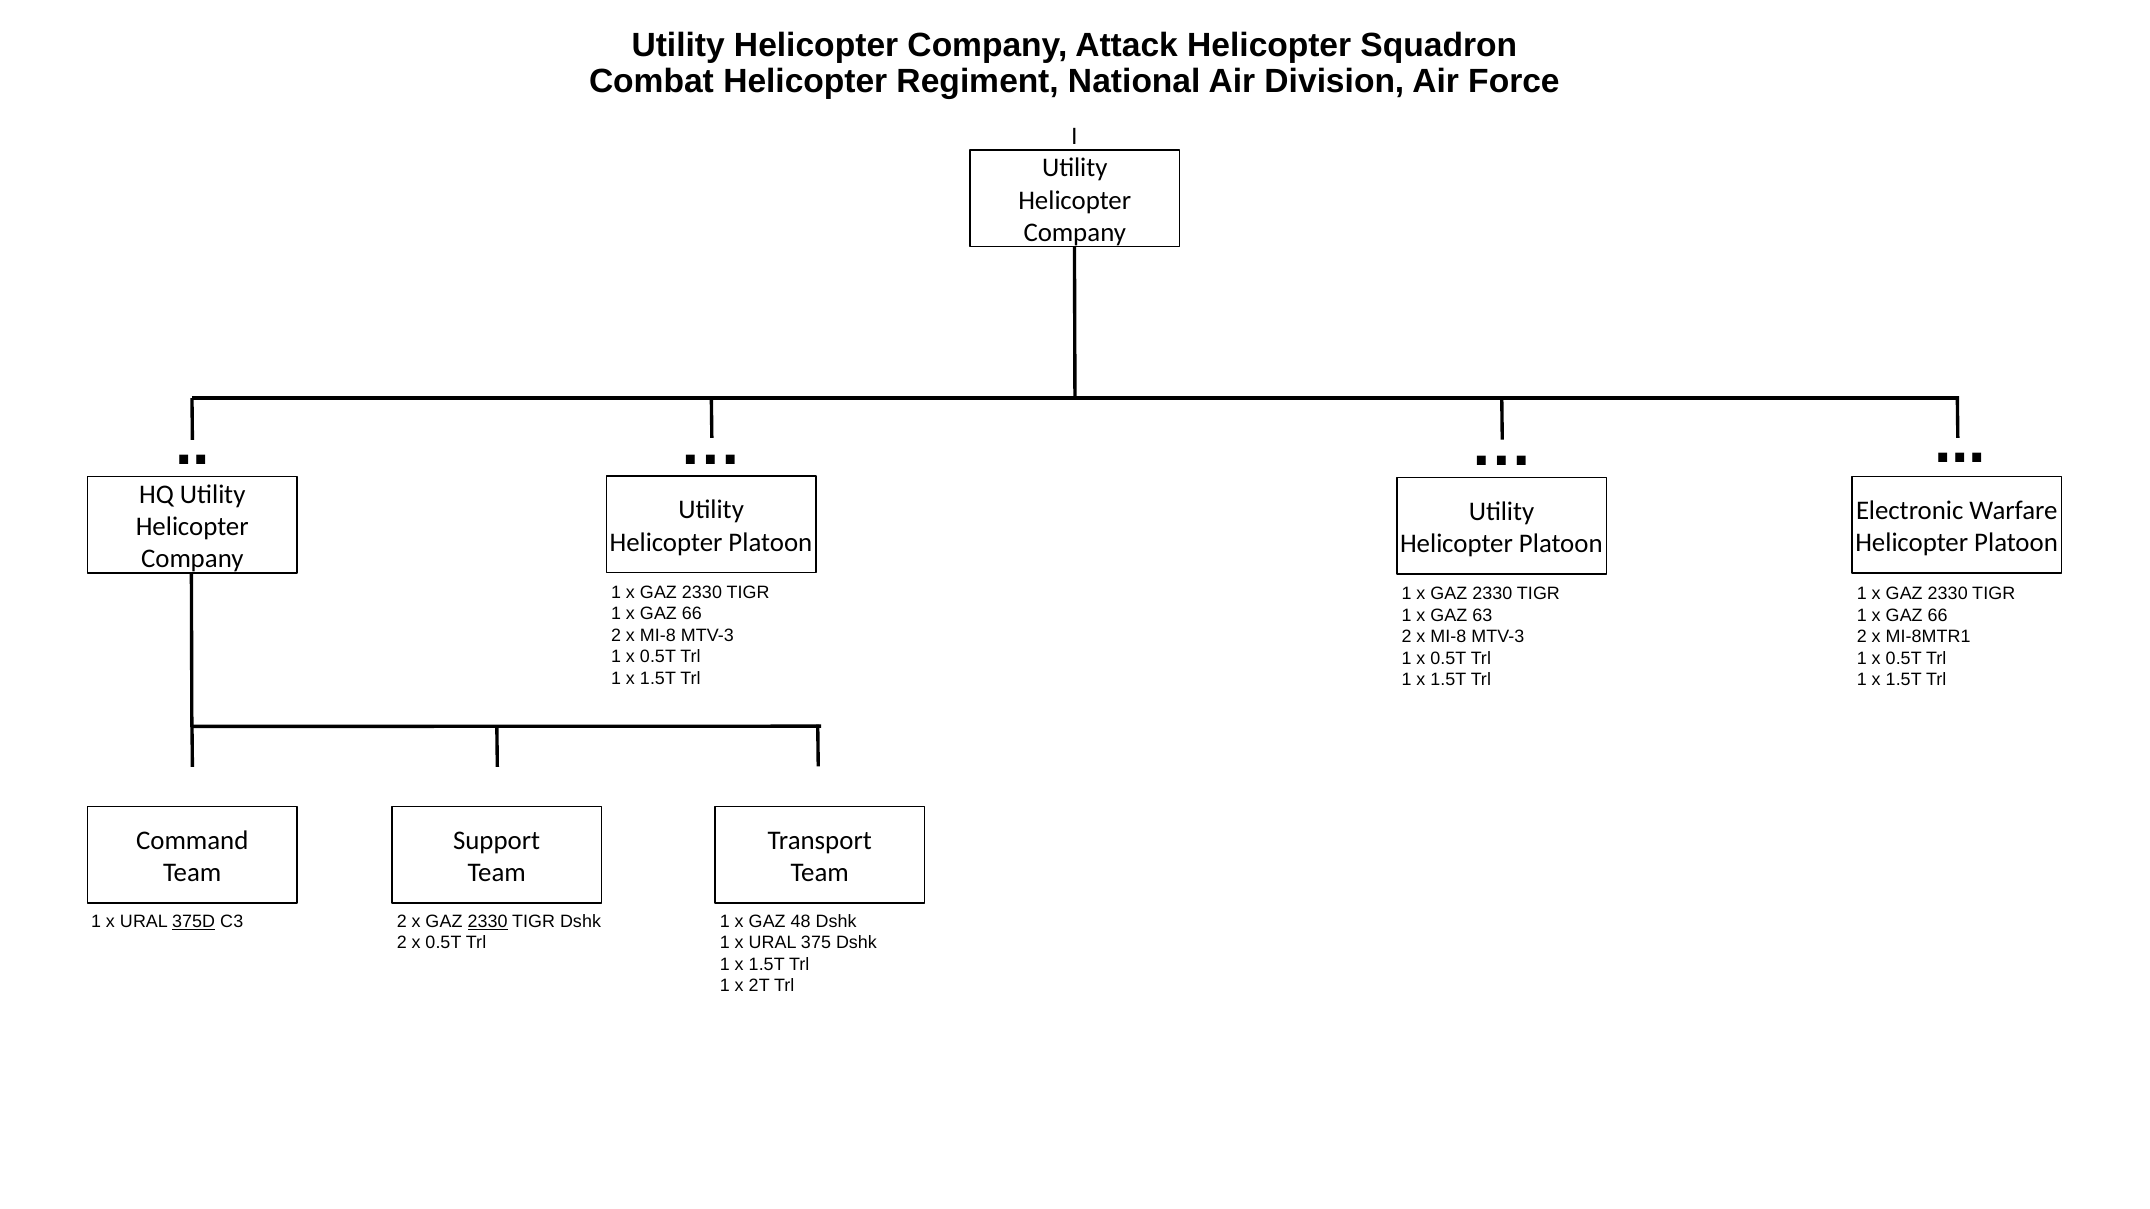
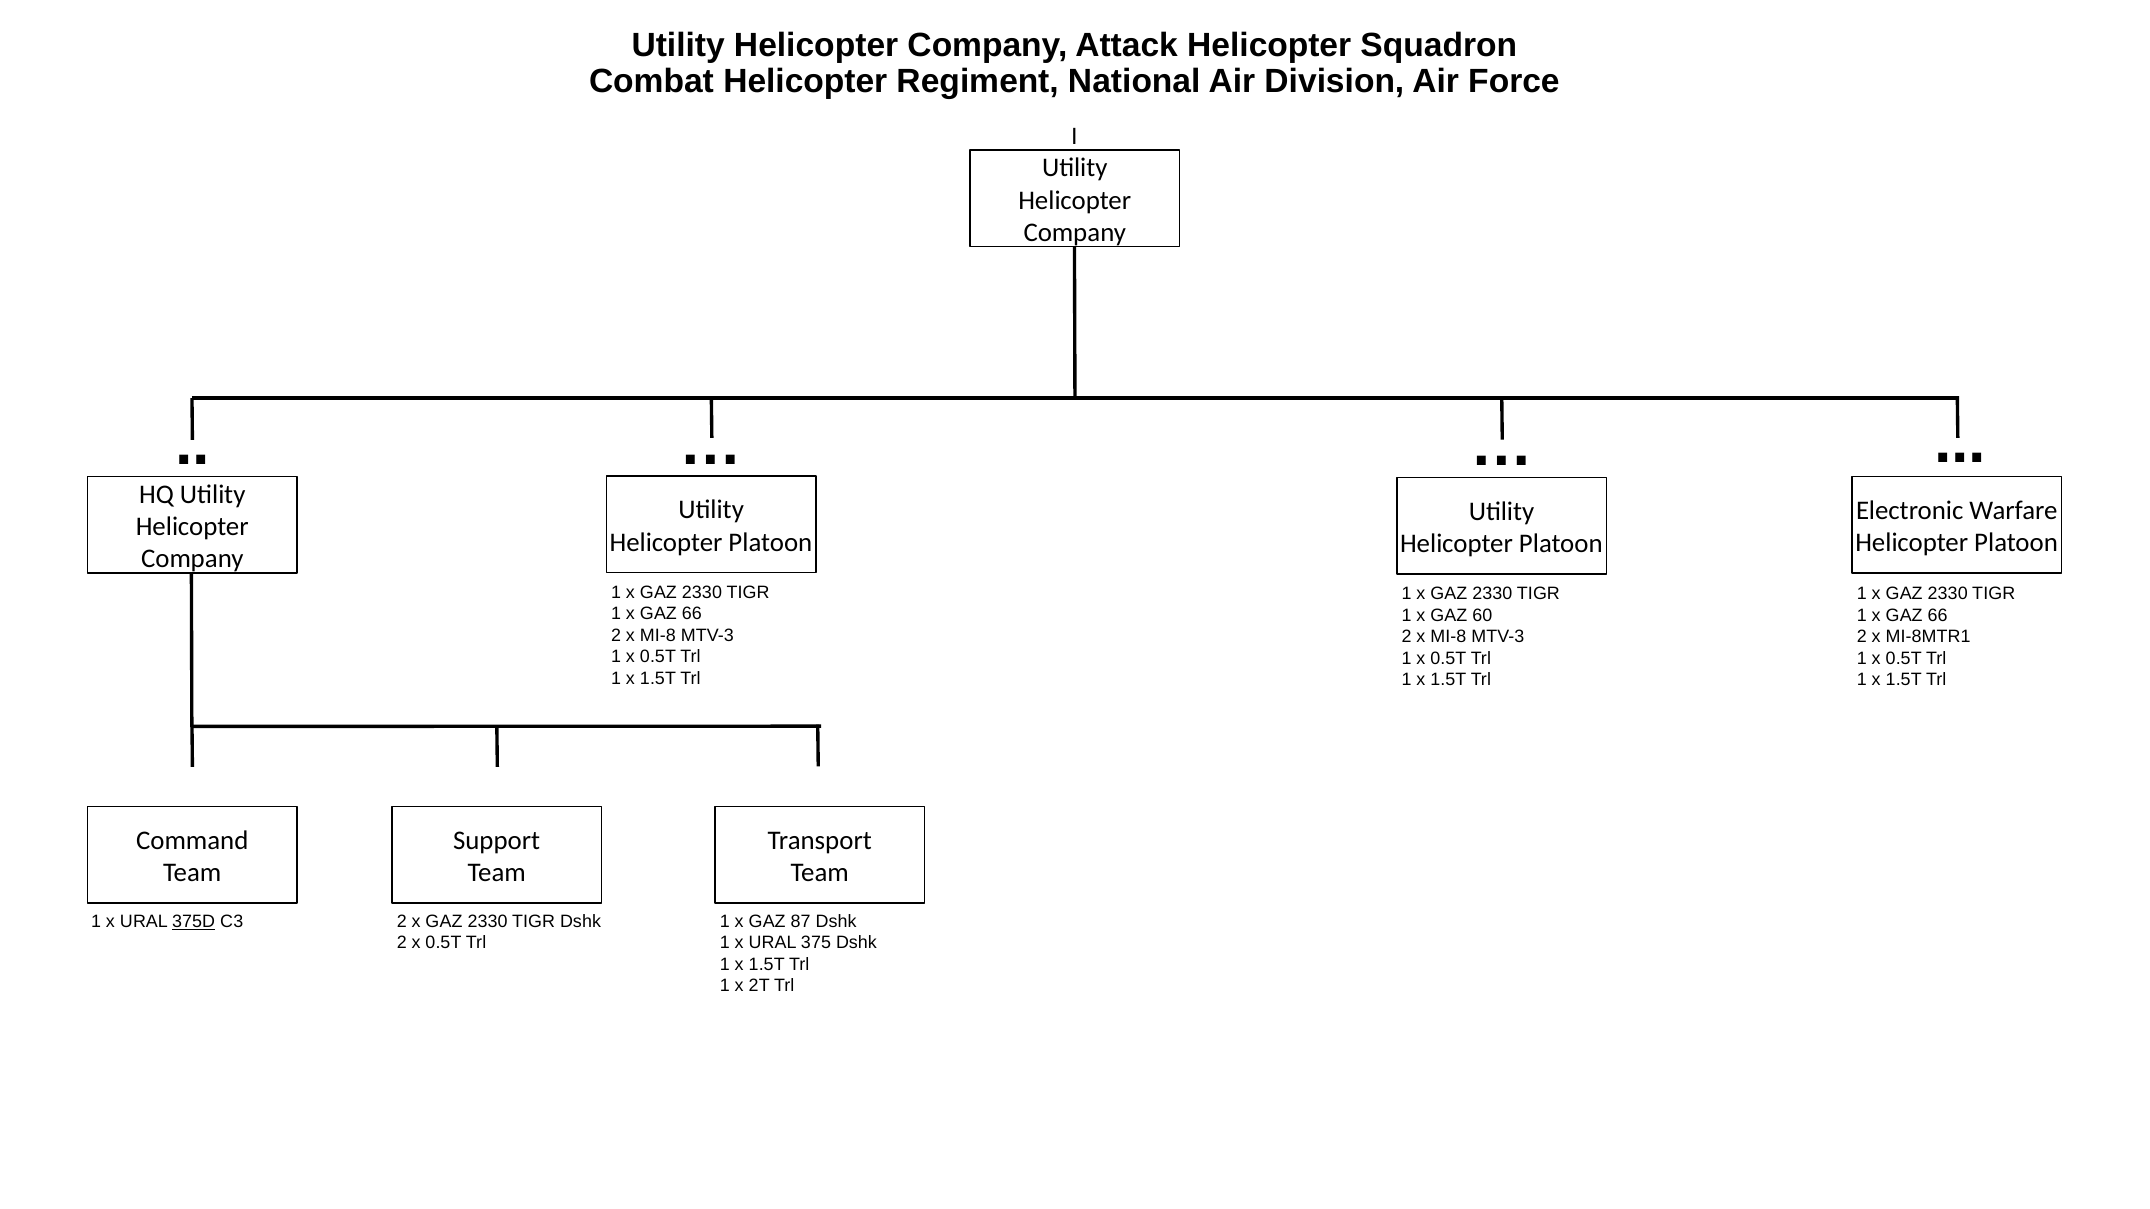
63: 63 -> 60 (1482, 616)
2330 underline: present -> none (488, 922)
48: 48 -> 87 (801, 922)
